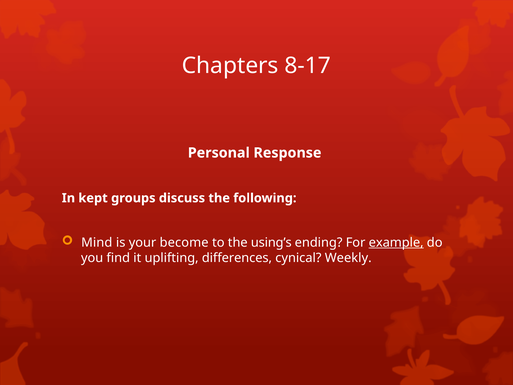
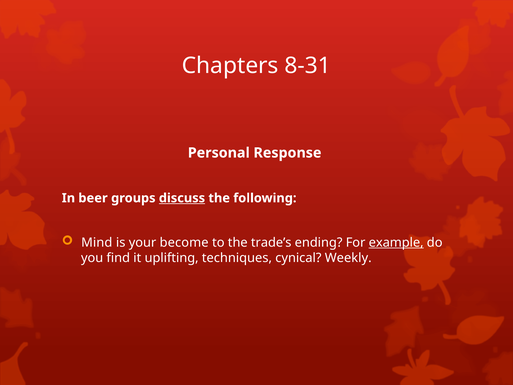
8-17: 8-17 -> 8-31 (308, 65)
kept: kept -> beer (93, 198)
discuss underline: none -> present (182, 198)
using’s: using’s -> trade’s (271, 242)
differences: differences -> techniques (237, 258)
